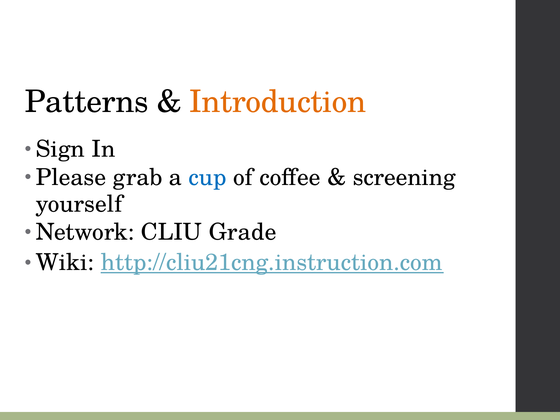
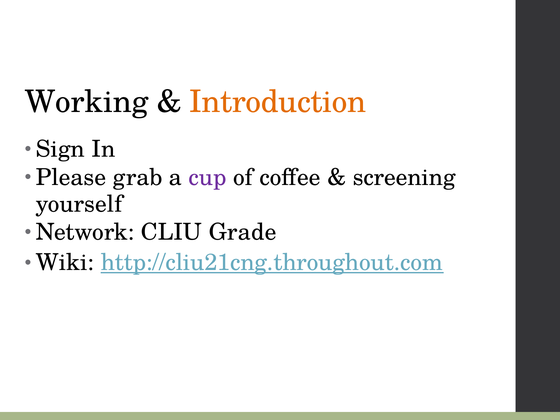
Patterns: Patterns -> Working (87, 102)
cup colour: blue -> purple (208, 177)
http://cliu21cng.instruction.com: http://cliu21cng.instruction.com -> http://cliu21cng.throughout.com (272, 262)
